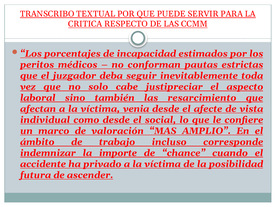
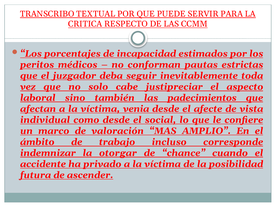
resarcimiento: resarcimiento -> padecimientos (202, 98)
importe: importe -> otorgar (118, 153)
